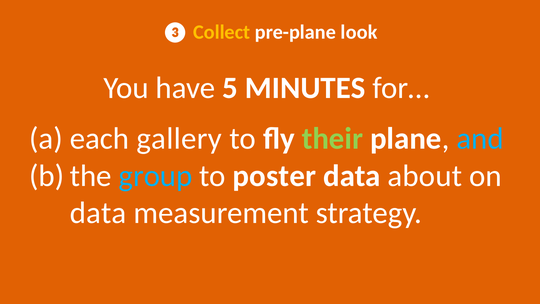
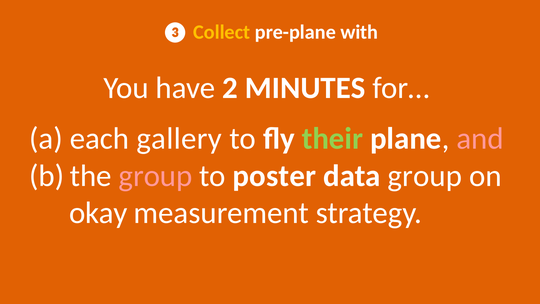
look: look -> with (359, 32)
5: 5 -> 2 (230, 88)
and colour: light blue -> pink (480, 139)
group colour: light blue -> pink (155, 176)
data about: about -> group (425, 176)
data: data -> okay (98, 213)
